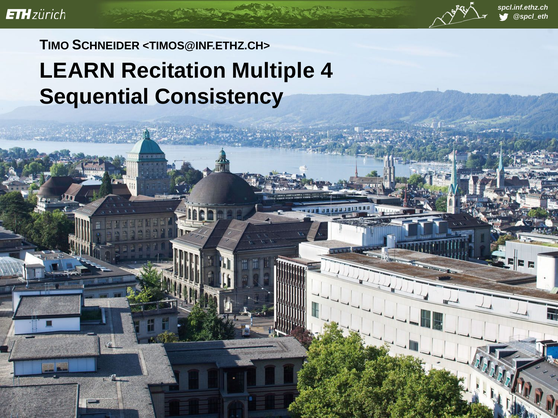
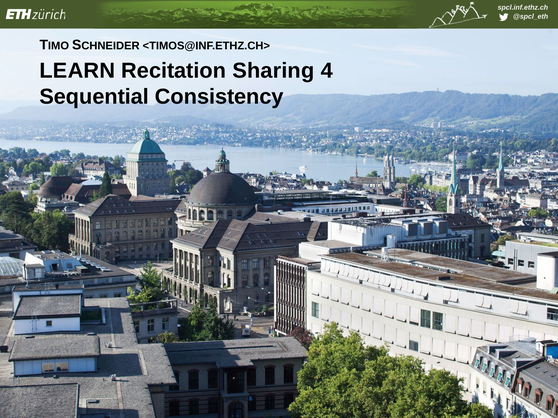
Multiple: Multiple -> Sharing (273, 71)
